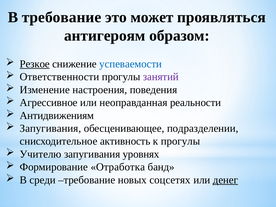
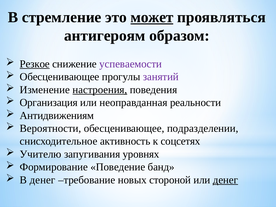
В требование: требование -> стремление (62, 17)
может underline: none -> present (152, 17)
успеваемости colour: blue -> purple (131, 64)
Ответственности: Ответственности -> Обесценивающее (60, 77)
настроения underline: none -> present (100, 90)
Агрессивное: Агрессивное -> Организация (49, 103)
Запугивания: Запугивания -> Вероятности (50, 128)
к прогулы: прогулы -> соцсетях (180, 141)
Отработка: Отработка -> Поведение (118, 167)
В среди: среди -> денег (43, 180)
соцсетях: соцсетях -> стороной (170, 180)
